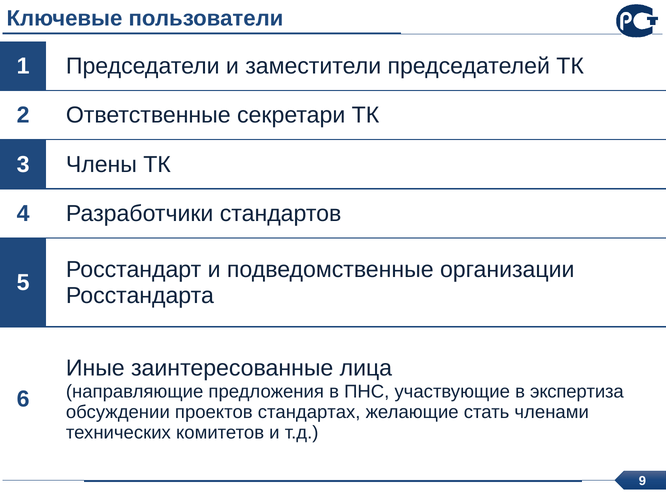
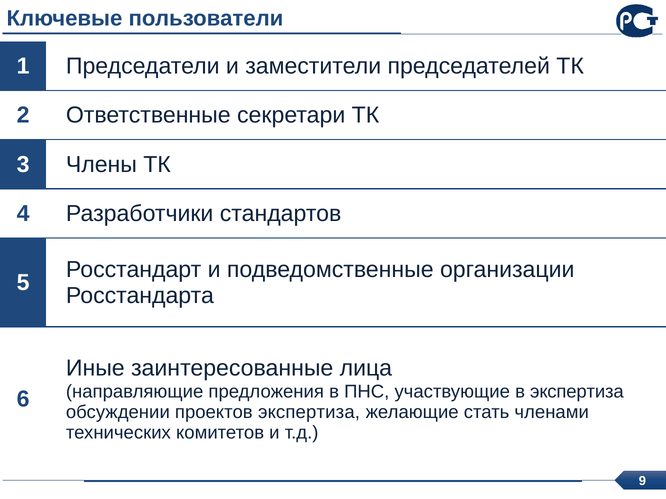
проектов стандартах: стандартах -> экспертиза (309, 412)
